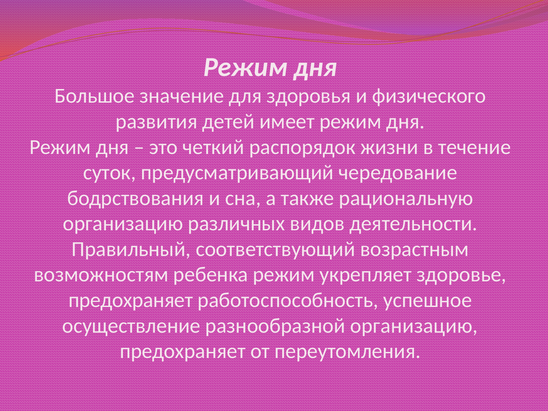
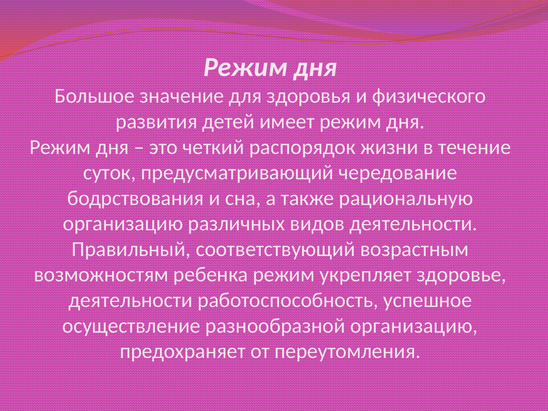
предохраняет: предохраняет -> деятельности (131, 300)
